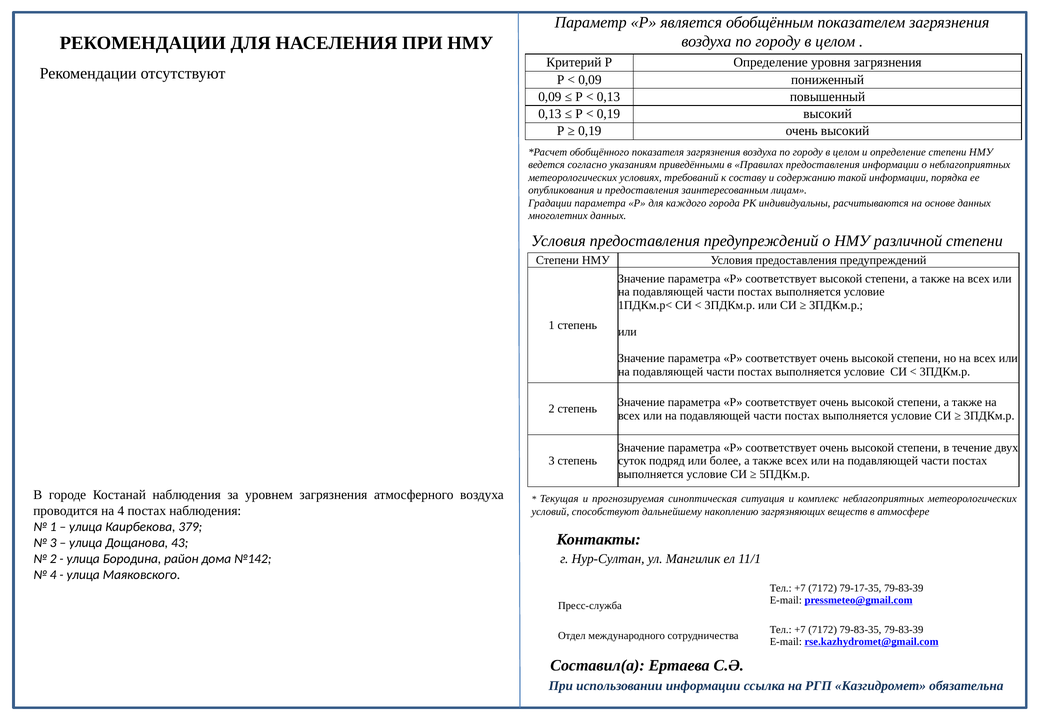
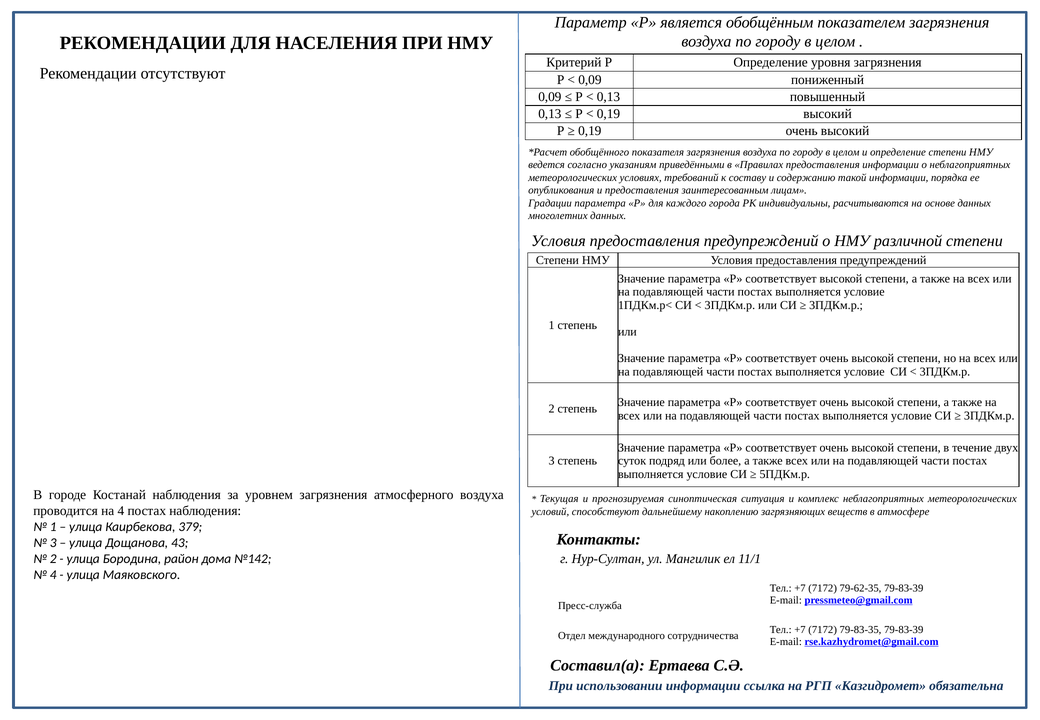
79-17-35: 79-17-35 -> 79-62-35 (861, 588)
